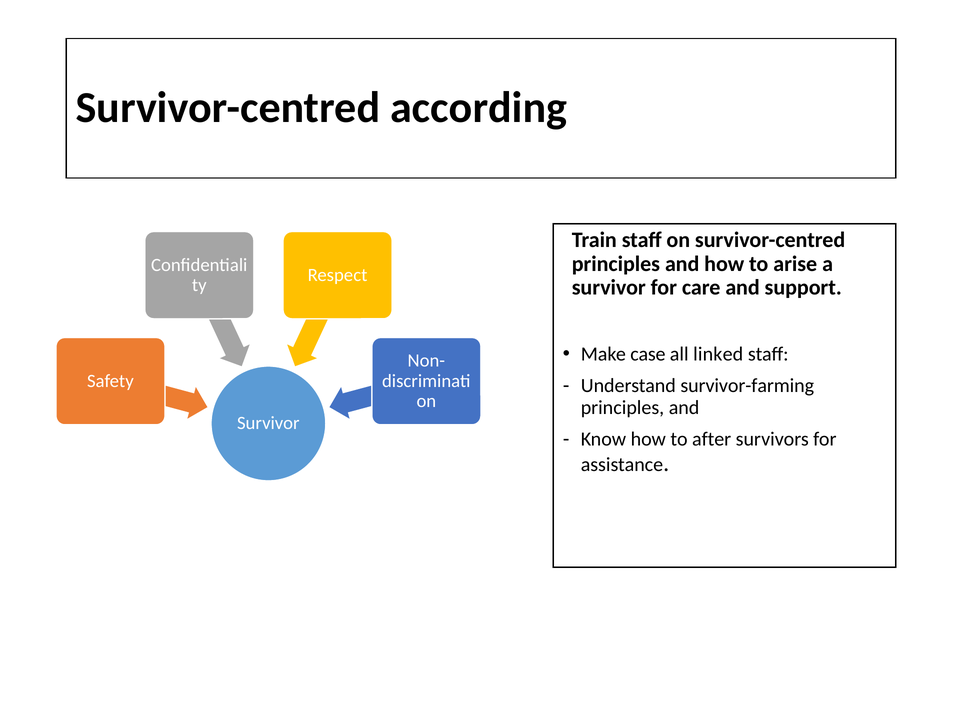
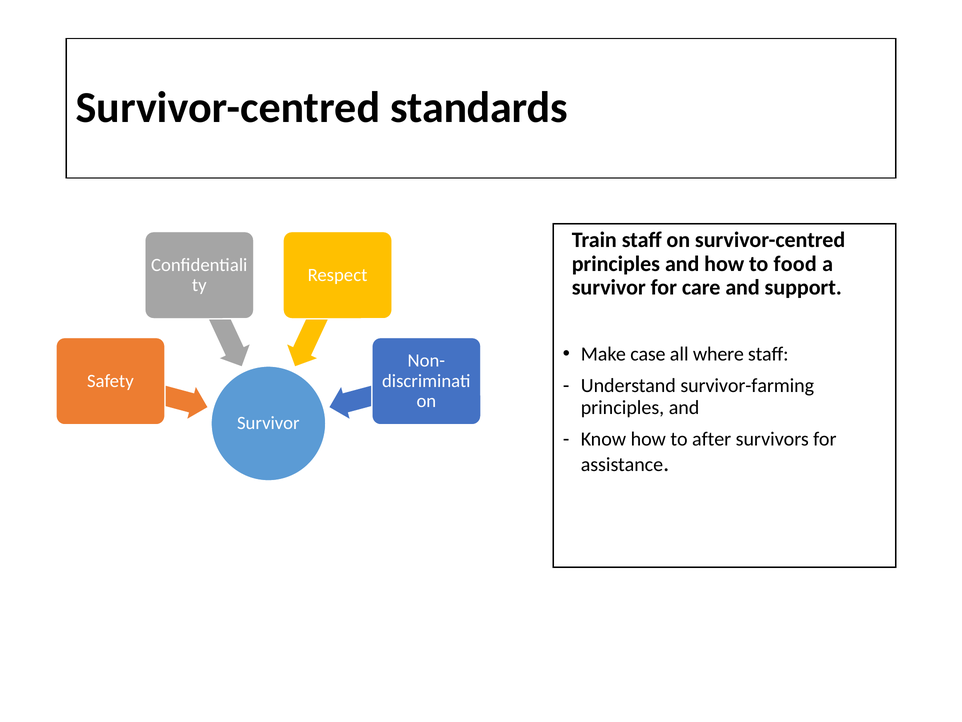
according: according -> standards (479, 108)
arise: arise -> food (795, 264)
linked: linked -> where (718, 354)
